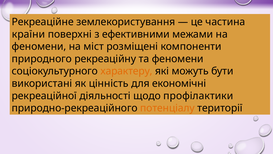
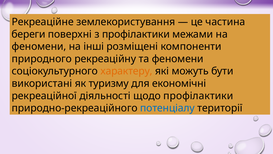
країни: країни -> береги (29, 34)
з ефективними: ефективними -> профілактики (136, 34)
міст: міст -> інші (94, 46)
цінність: цінність -> туризму (109, 83)
потенціалу colour: orange -> blue (167, 108)
